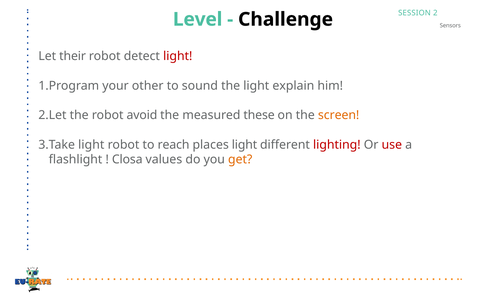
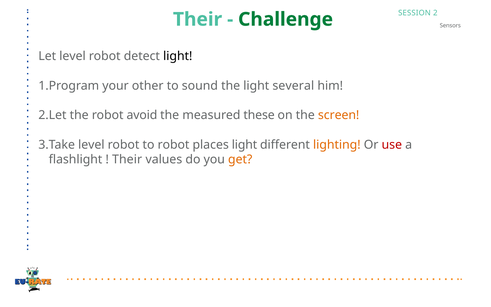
Level: Level -> Their (198, 19)
Challenge colour: black -> green (286, 19)
Let their: their -> level (73, 56)
light colour: red -> black (178, 56)
explain: explain -> several (293, 86)
light: light -> level (91, 145)
to reach: reach -> robot (173, 145)
lighting colour: red -> orange (337, 145)
Closa: Closa -> Their (127, 159)
